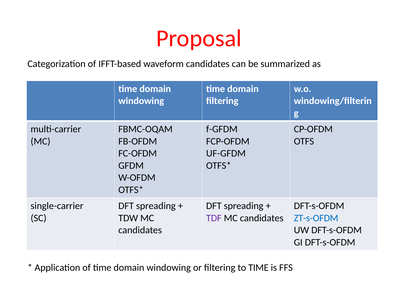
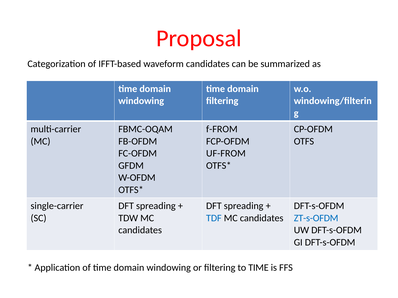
f-GFDM: f-GFDM -> f-FROM (222, 129)
UF-GFDM: UF-GFDM -> UF-FROM (226, 154)
TDF colour: purple -> blue (214, 218)
